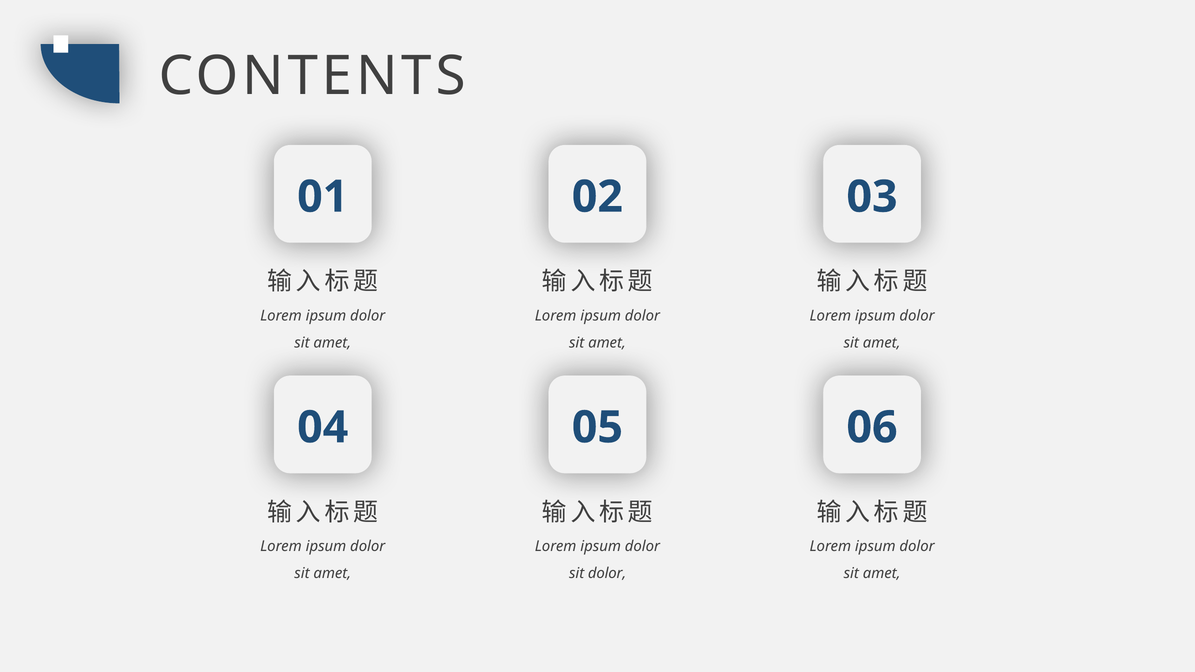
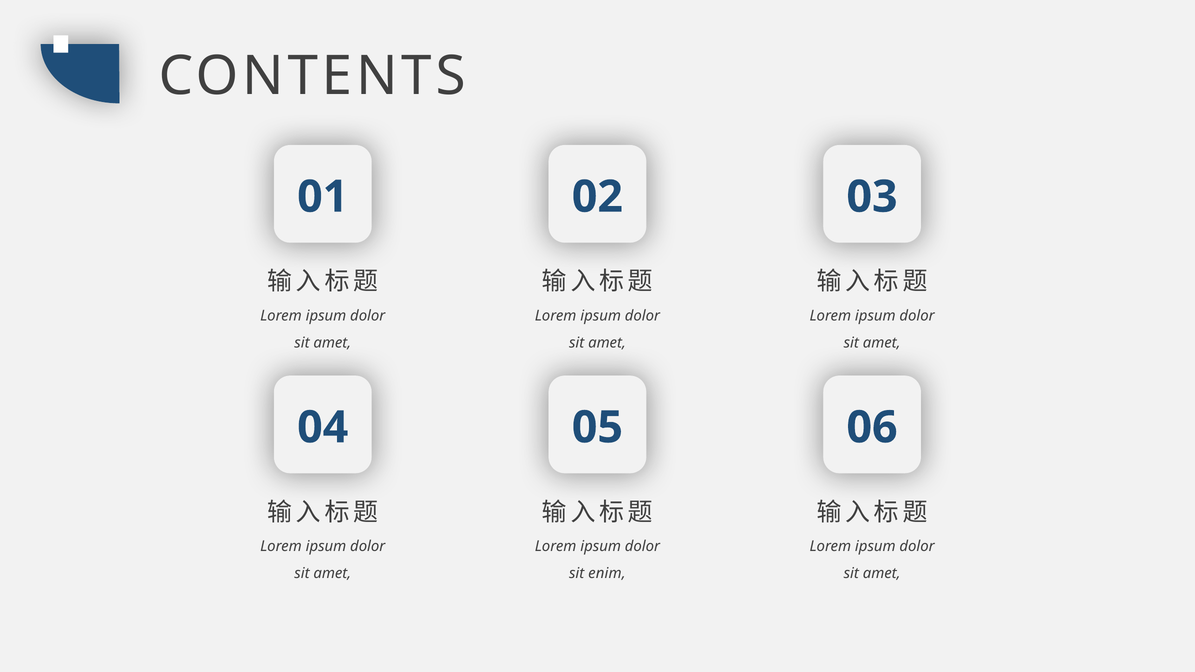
sit dolor: dolor -> enim (607, 574)
